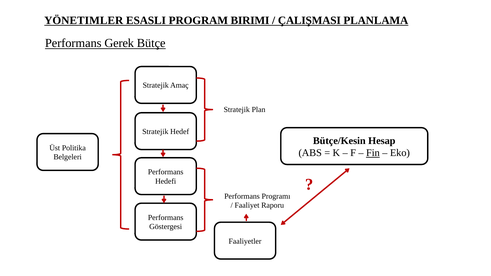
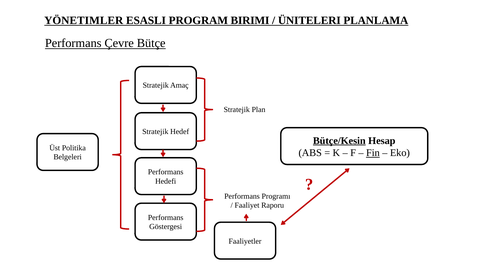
ÇALIŞMASI: ÇALIŞMASI -> ÜNITELERI (309, 20)
Gerek: Gerek -> Çevre (119, 43)
Bütçe/Kesin underline: none -> present (339, 141)
